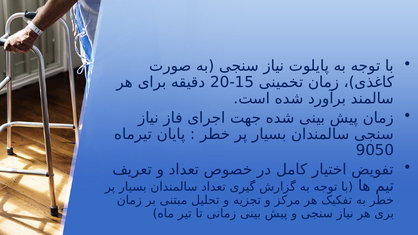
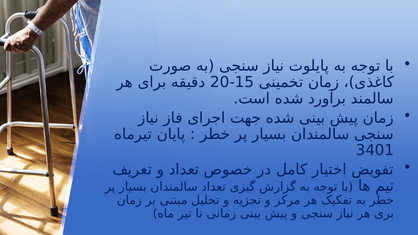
9050: 9050 -> 3401 (375, 150)
